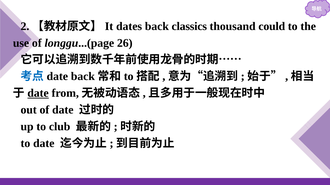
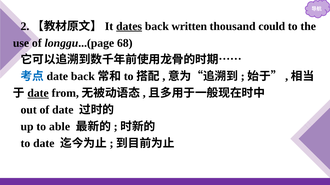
dates underline: none -> present (129, 26)
classics: classics -> written (189, 26)
26: 26 -> 68 (125, 43)
club: club -> able (60, 127)
